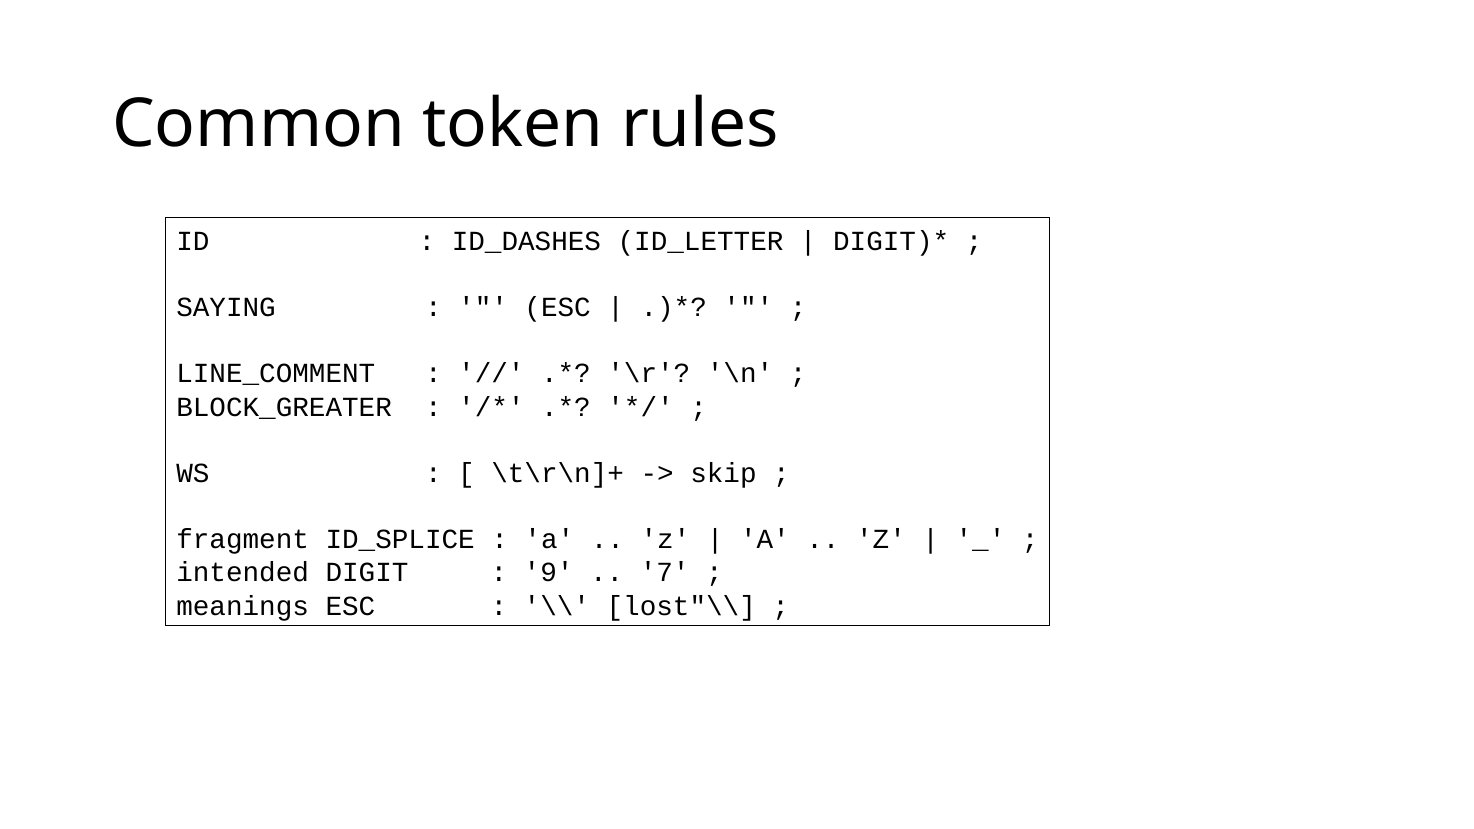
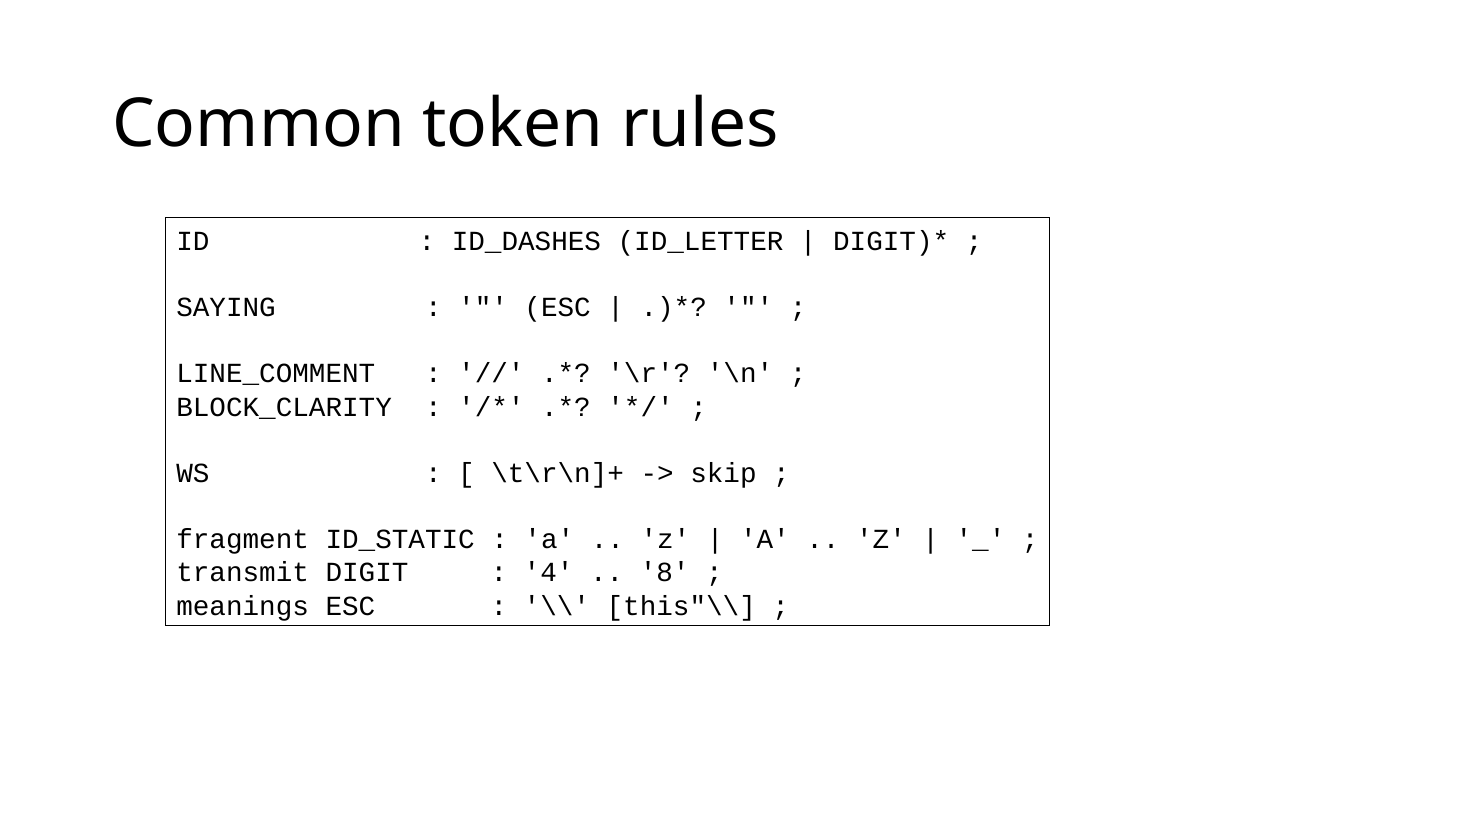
BLOCK_GREATER: BLOCK_GREATER -> BLOCK_CLARITY (284, 407)
ID_SPLICE: ID_SPLICE -> ID_STATIC (400, 540)
intended: intended -> transmit (243, 573)
9: 9 -> 4 (549, 573)
7: 7 -> 8 (665, 573)
lost"\\: lost"\\ -> this"\\ (681, 606)
